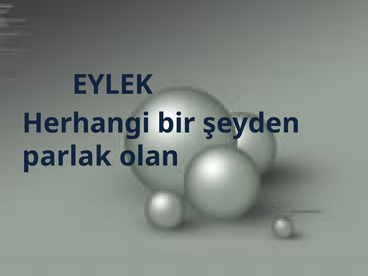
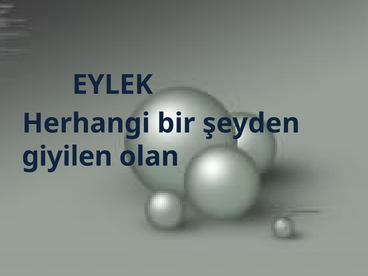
parlak: parlak -> giyilen (67, 156)
